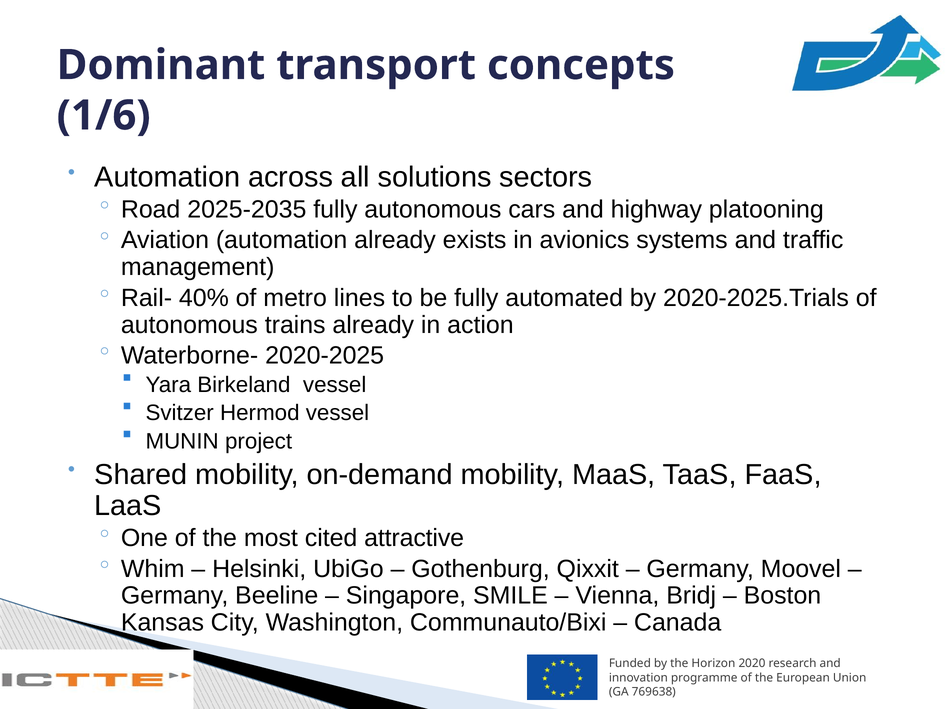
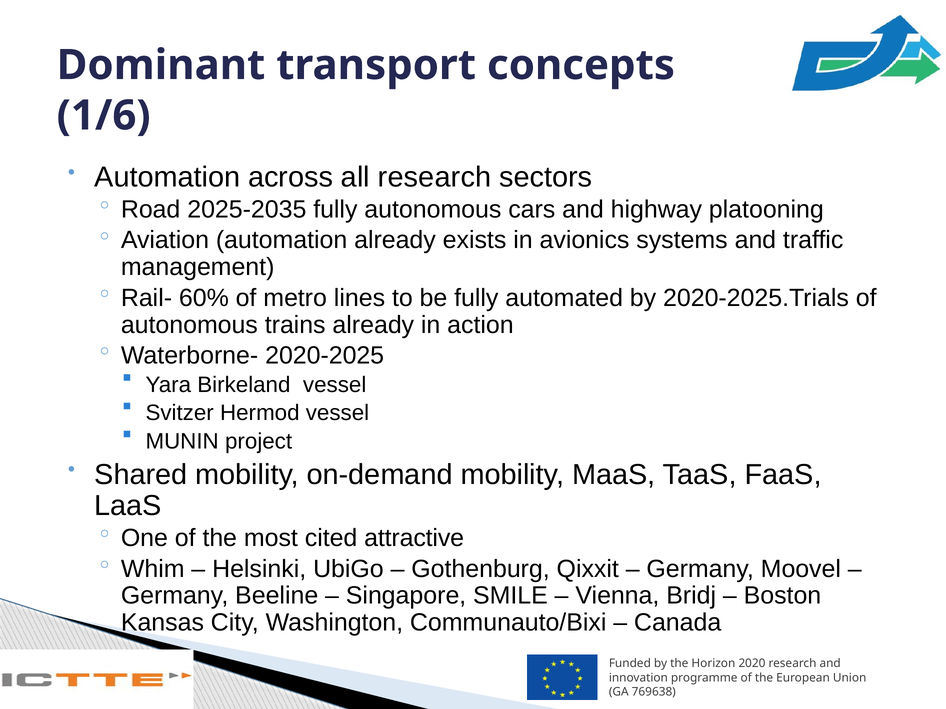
all solutions: solutions -> research (435, 177)
40%: 40% -> 60% (204, 298)
